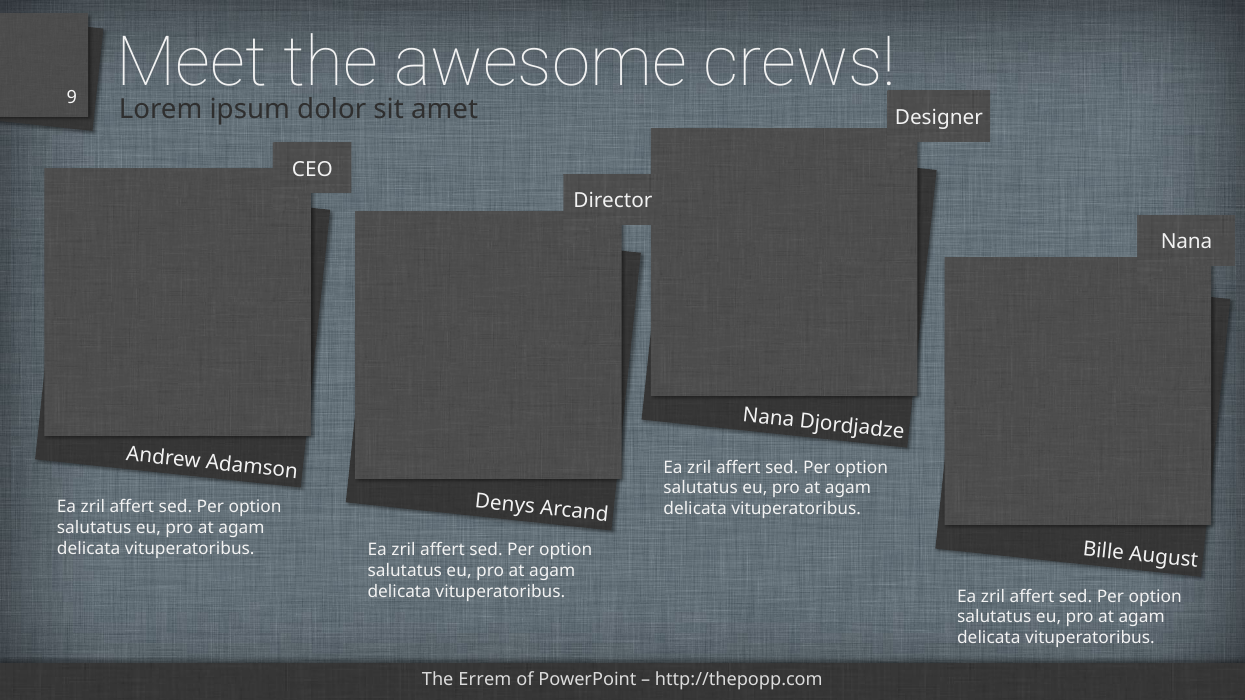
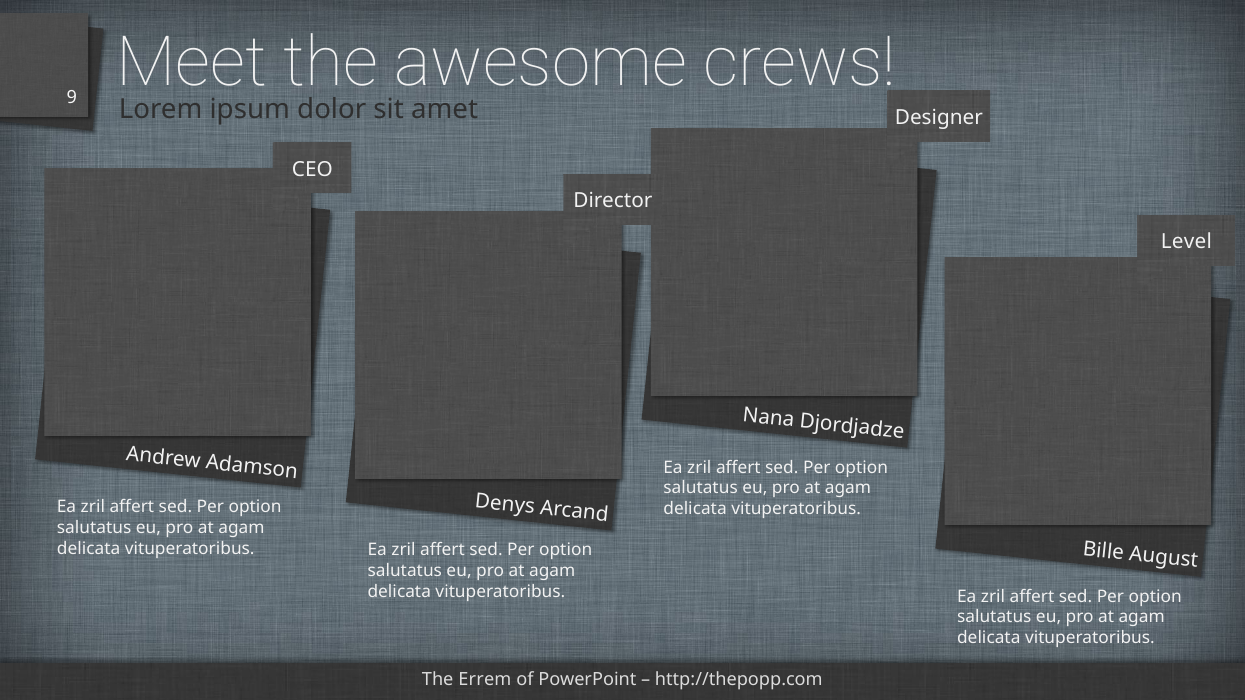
Nana: Nana -> Level (1186, 242)
